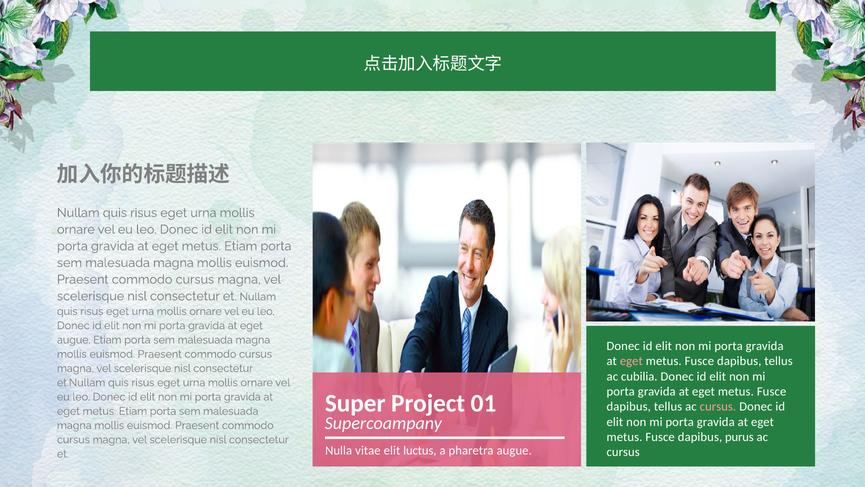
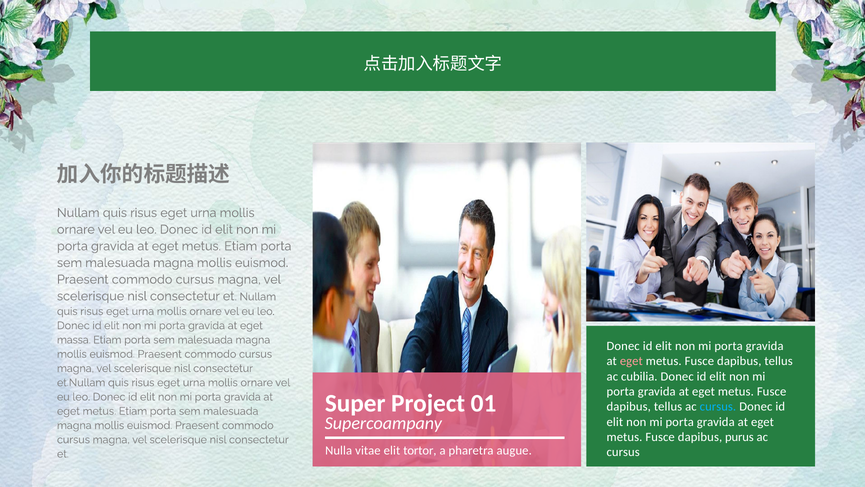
augue: augue -> massa (74, 340)
cursus colour: pink -> light blue (718, 406)
luctus: luctus -> tortor (420, 450)
